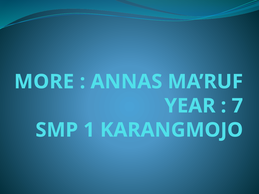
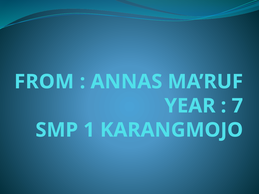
MORE: MORE -> FROM (44, 82)
